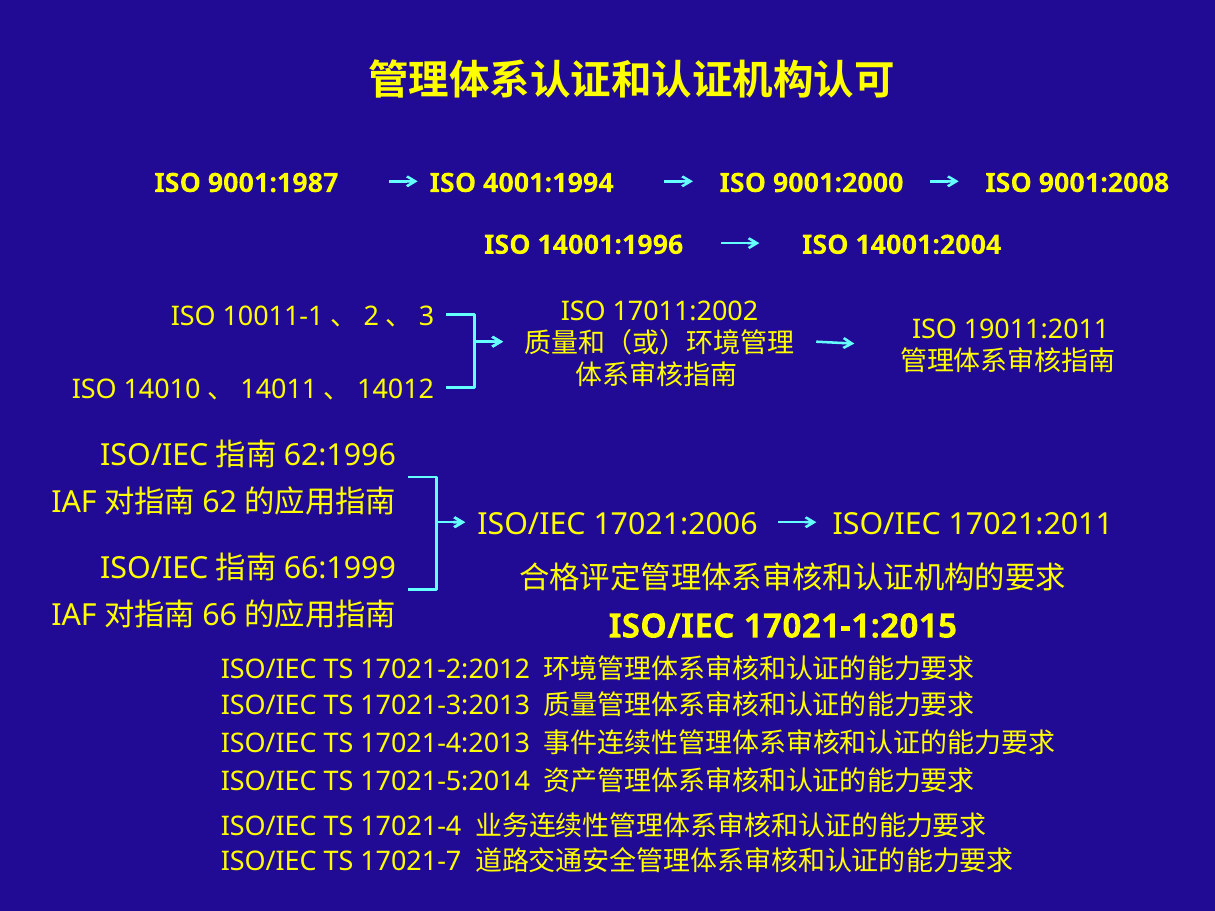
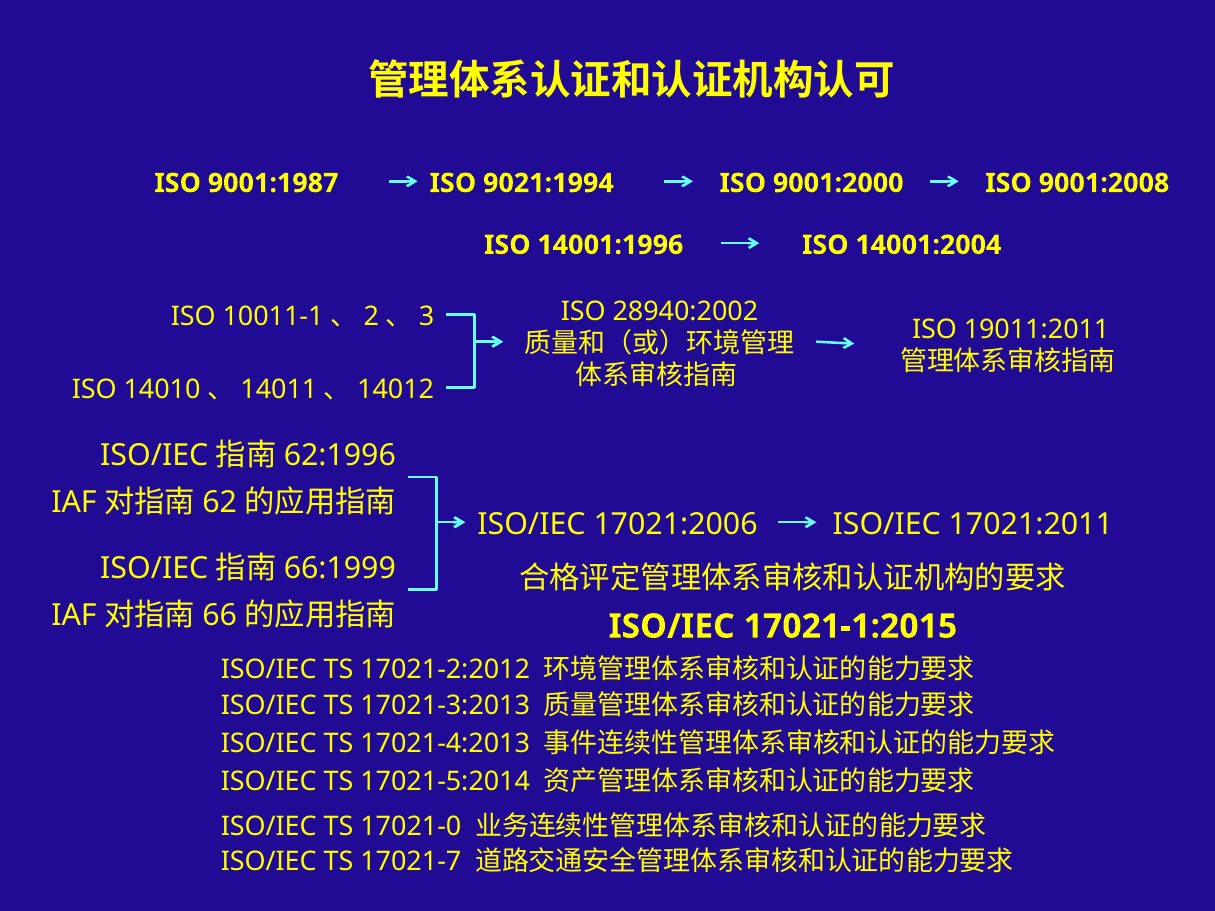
4001:1994: 4001:1994 -> 9021:1994 (548, 183)
17011:2002: 17011:2002 -> 28940:2002 (685, 311)
17021-4: 17021-4 -> 17021-0 (411, 826)
